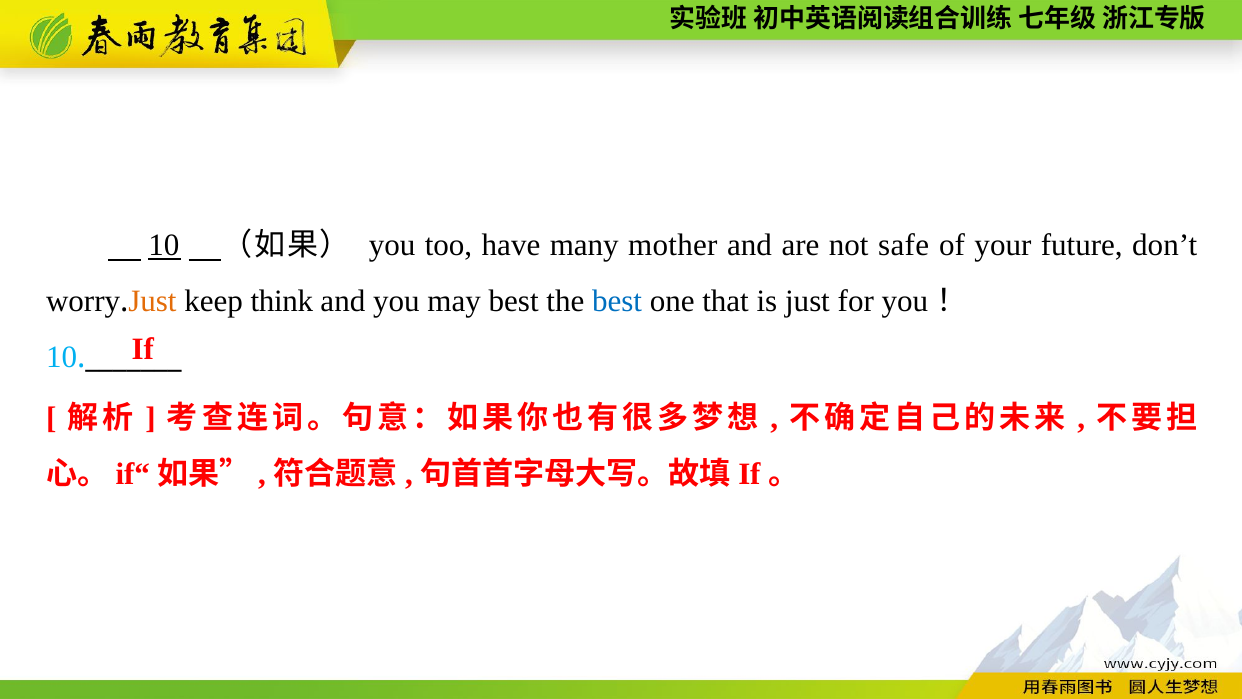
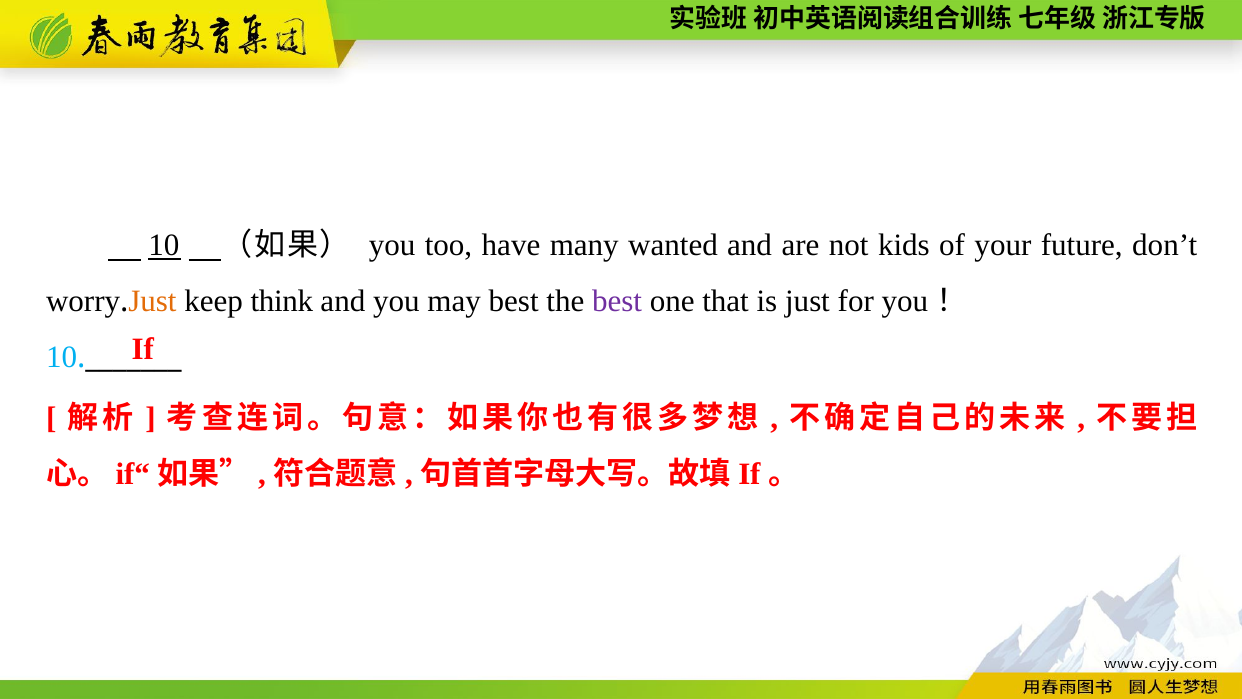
mother: mother -> wanted (673, 245)
safe: safe -> kids (904, 245)
best colour: blue -> purple (617, 301)
